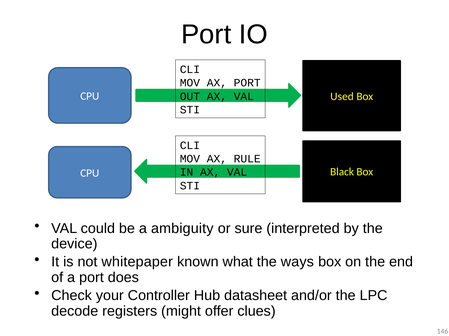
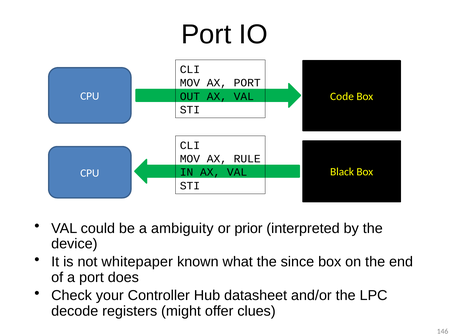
Used: Used -> Code (342, 97)
sure: sure -> prior (249, 229)
ways: ways -> since (297, 263)
